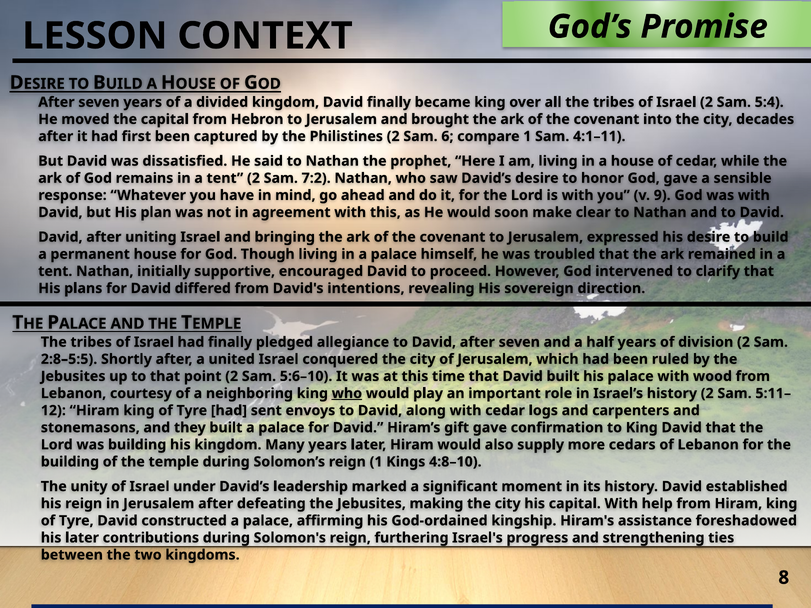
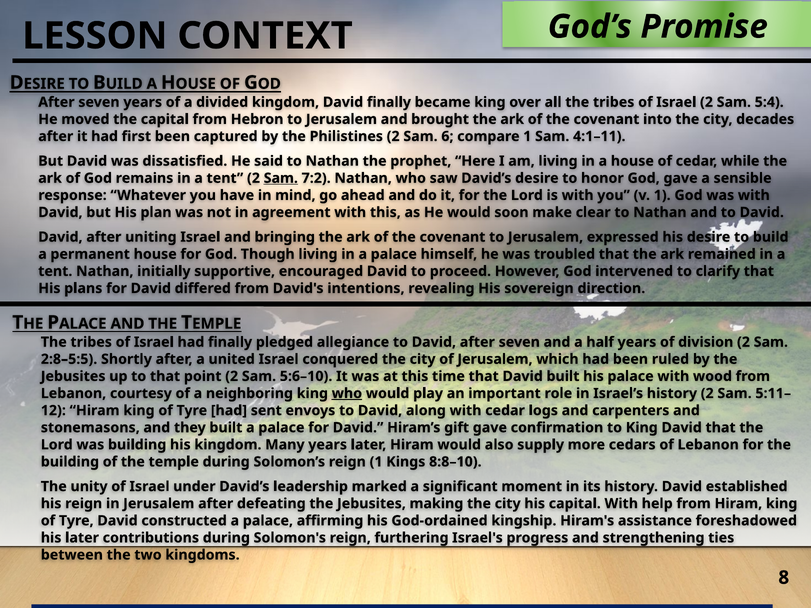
Sam underline: none -> present (281, 178)
v 9: 9 -> 1 (662, 195)
4:8–10: 4:8–10 -> 8:8–10 (455, 462)
